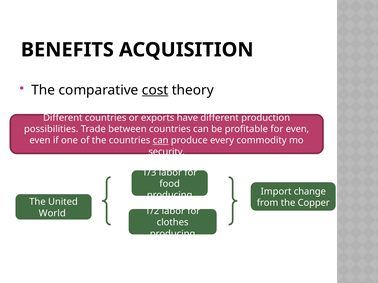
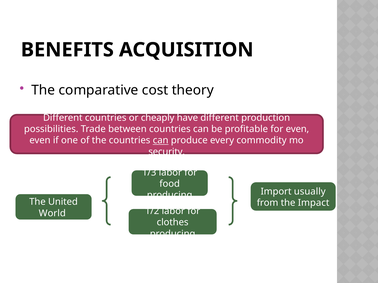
cost underline: present -> none (155, 90)
exports: exports -> cheaply (158, 118)
change: change -> usually (310, 192)
Copper: Copper -> Impact (314, 203)
